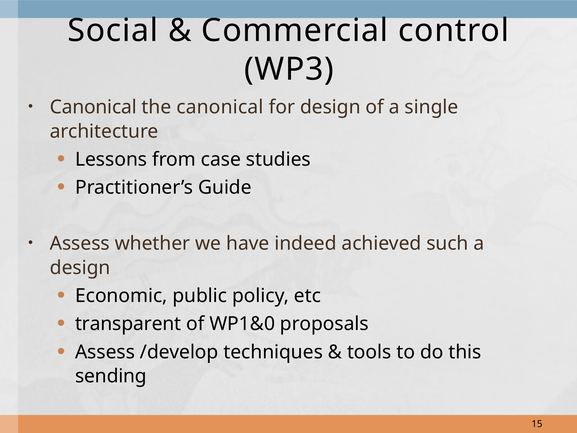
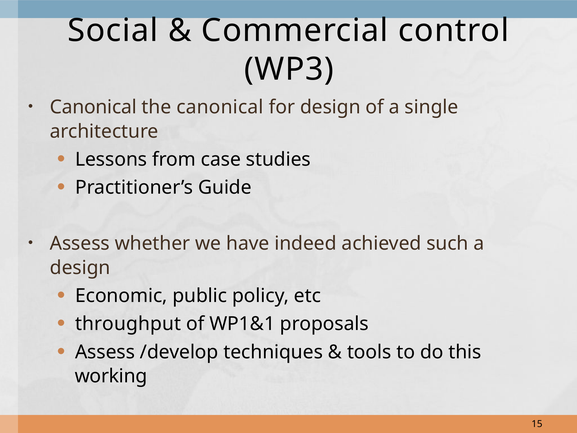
transparent: transparent -> throughput (128, 324)
WP1&0: WP1&0 -> WP1&1 (242, 324)
sending: sending -> working (111, 376)
